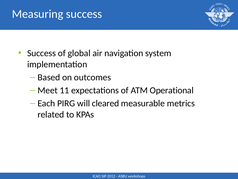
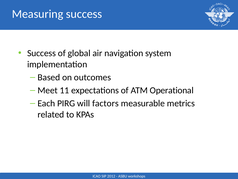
cleared: cleared -> factors (105, 103)
